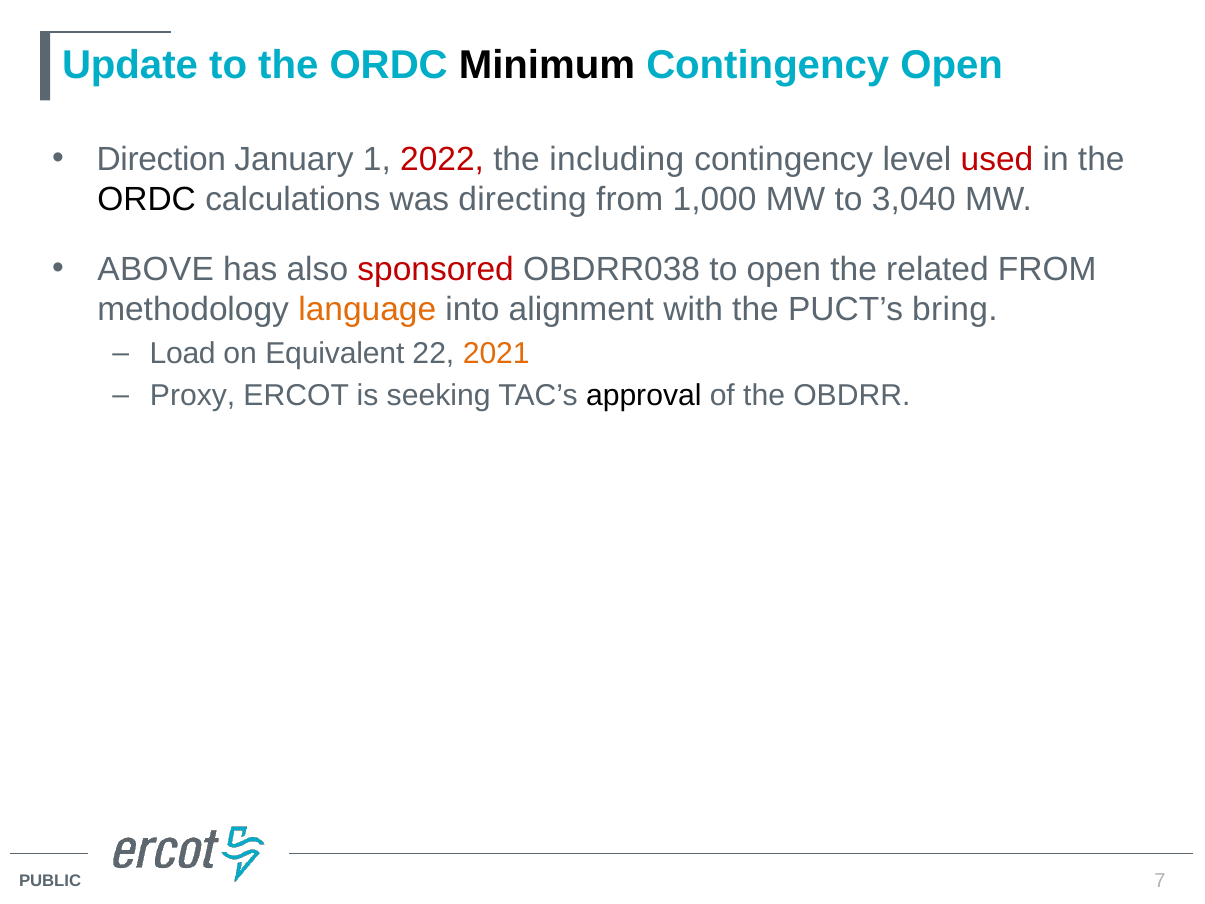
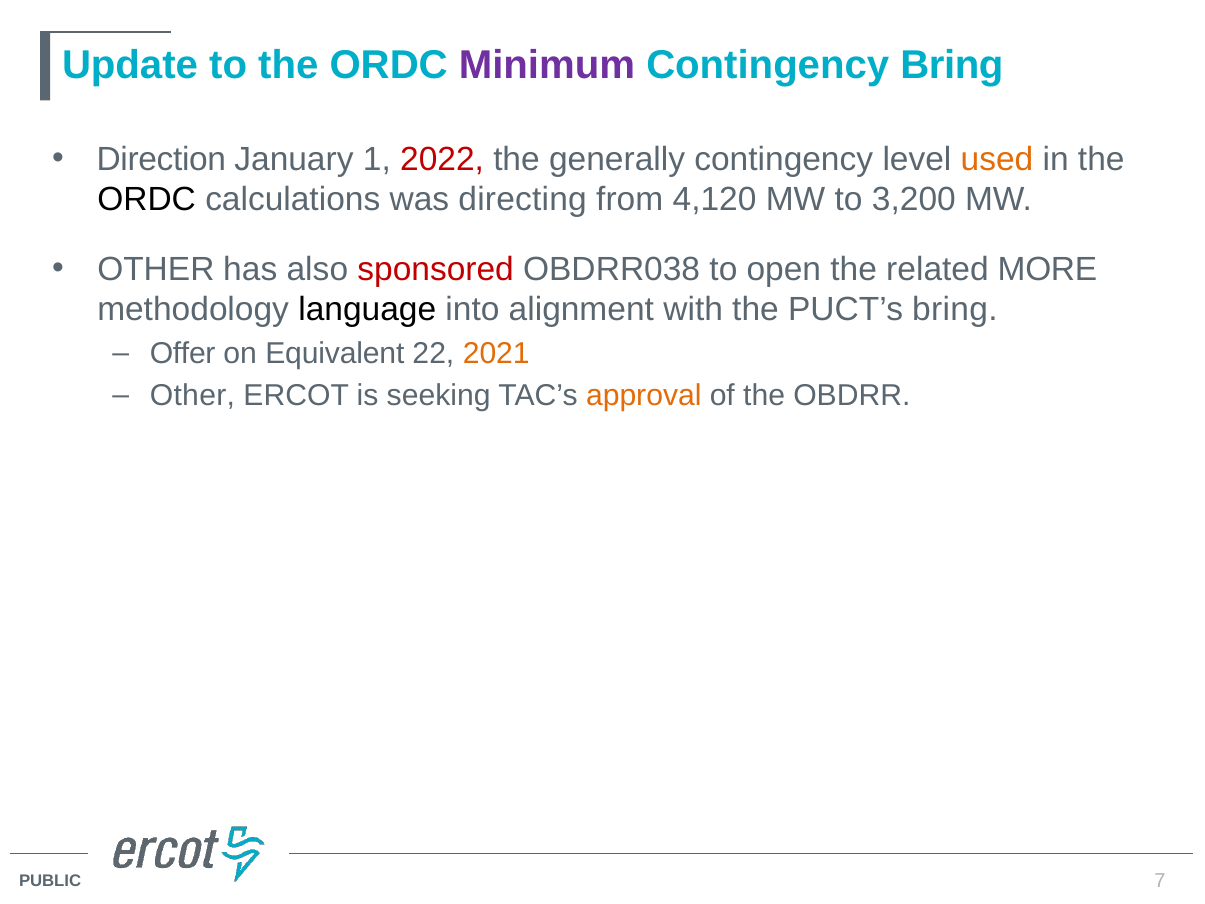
Minimum colour: black -> purple (547, 65)
Contingency Open: Open -> Bring (952, 65)
including: including -> generally (617, 159)
used colour: red -> orange (997, 159)
1,000: 1,000 -> 4,120 (715, 199)
3,040: 3,040 -> 3,200 (914, 199)
ABOVE: ABOVE -> OTHER (156, 269)
related FROM: FROM -> MORE (1047, 269)
language colour: orange -> black (367, 310)
Load: Load -> Offer (183, 354)
Proxy: Proxy -> Other (192, 396)
approval colour: black -> orange (644, 396)
